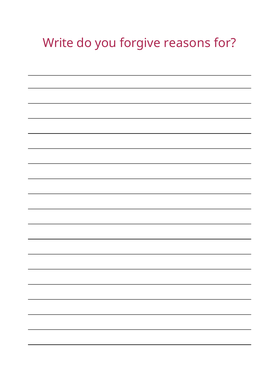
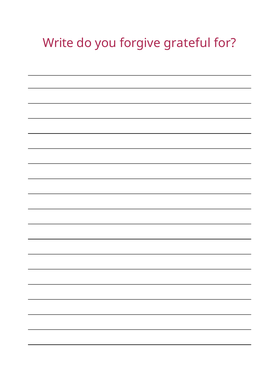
reasons: reasons -> grateful (187, 43)
